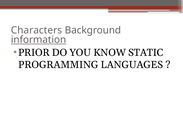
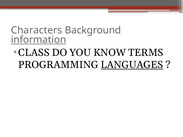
PRIOR: PRIOR -> CLASS (34, 53)
STATIC: STATIC -> TERMS (146, 53)
LANGUAGES underline: none -> present (132, 65)
